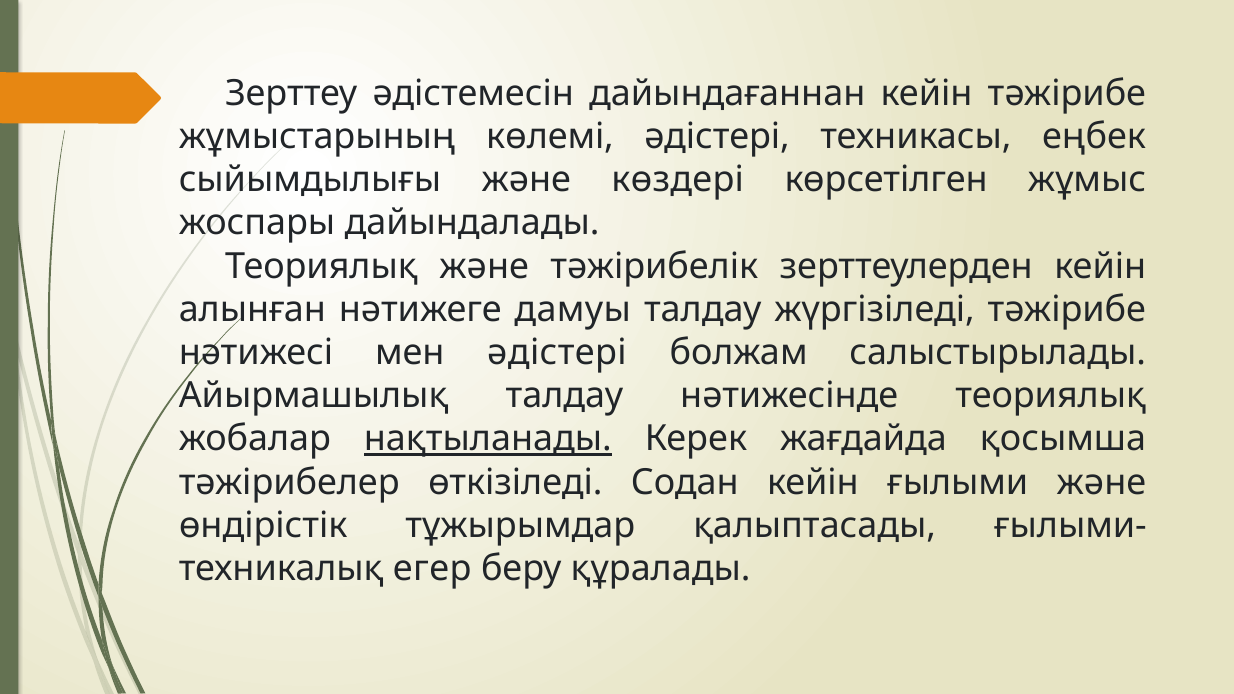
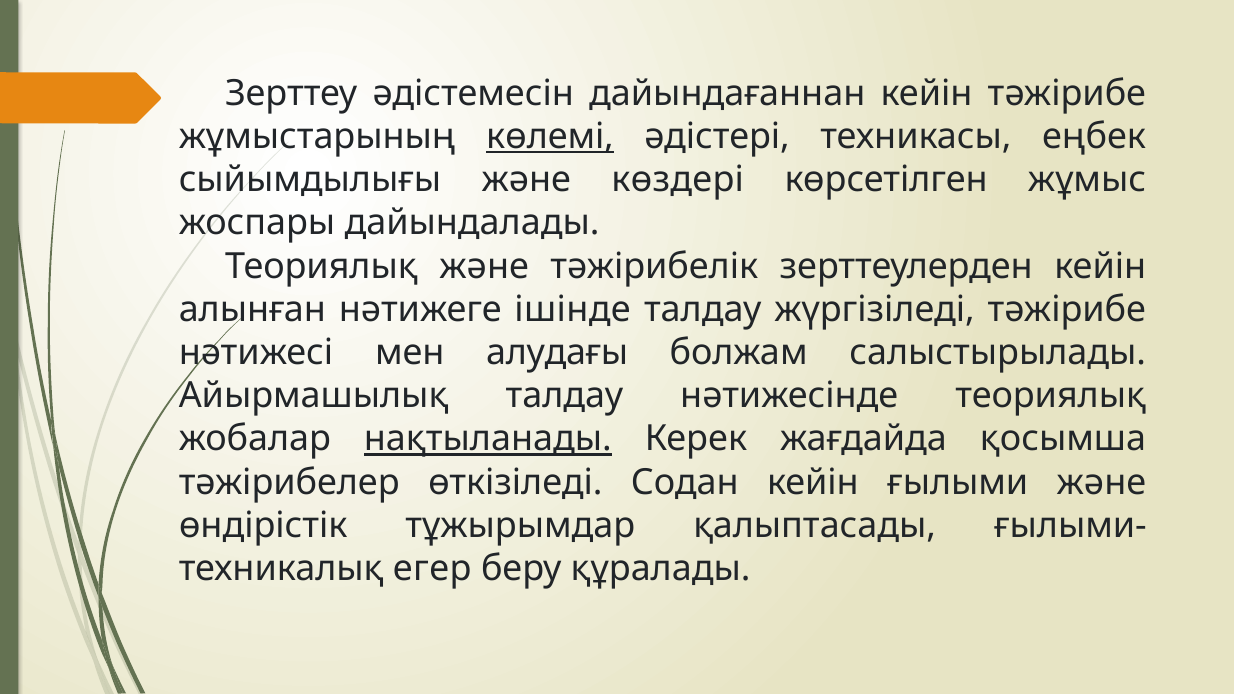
көлемі underline: none -> present (550, 137)
дамуы: дамуы -> ішінде (573, 309)
мен әдістері: әдістері -> алудағы (557, 353)
